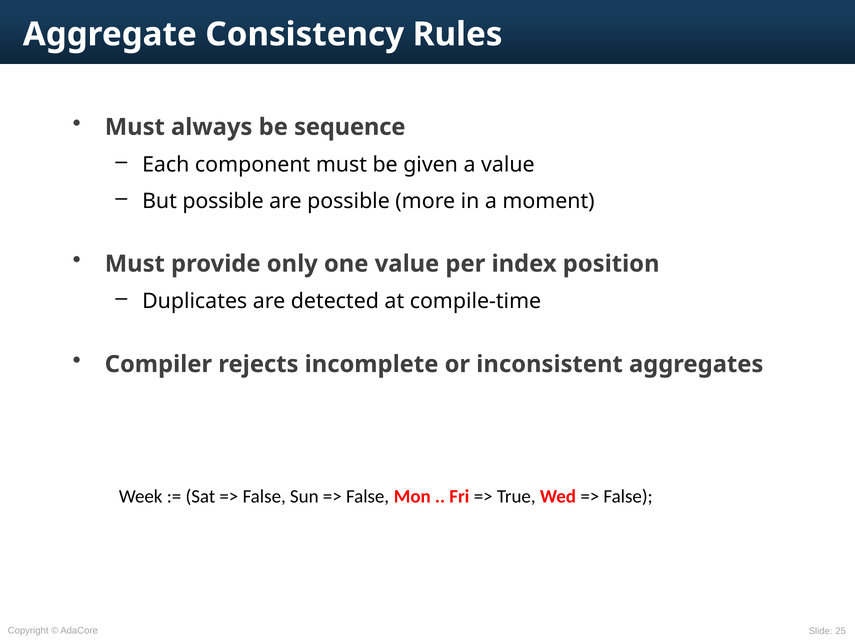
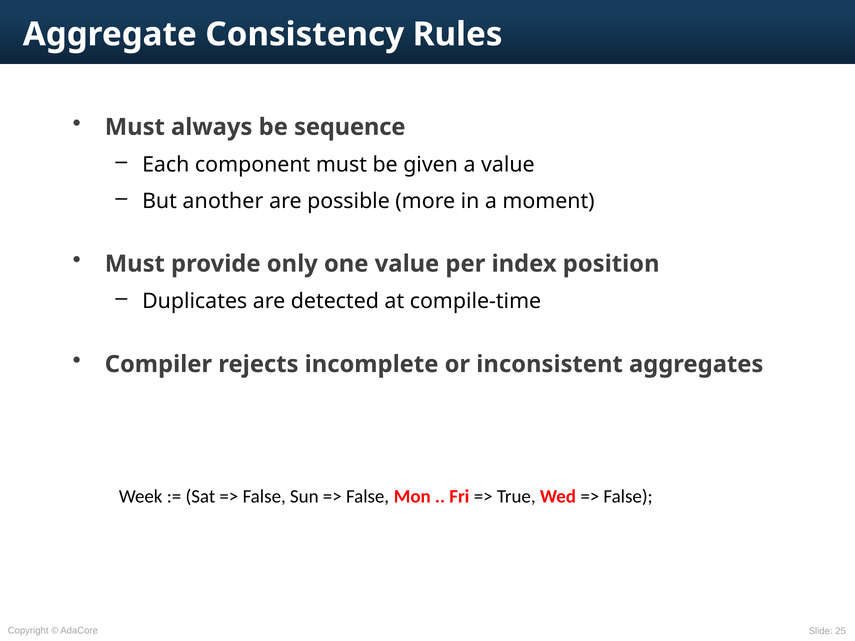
But possible: possible -> another (223, 201)
